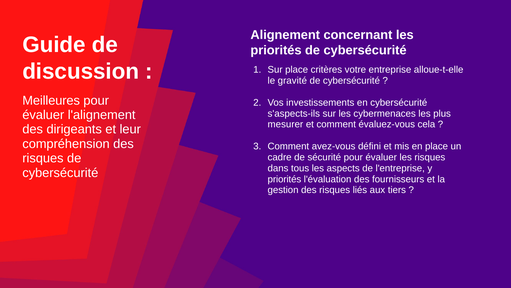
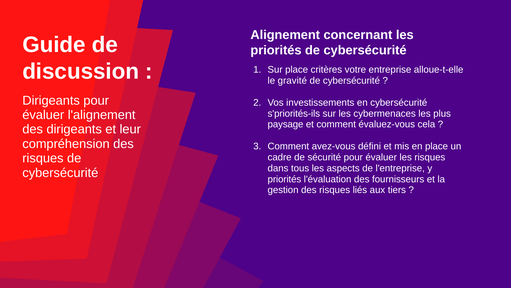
Meilleures: Meilleures -> Dirigeants (51, 100)
s'aspects-ils: s'aspects-ils -> s'priorités-ils (294, 113)
mesurer: mesurer -> paysage (285, 124)
